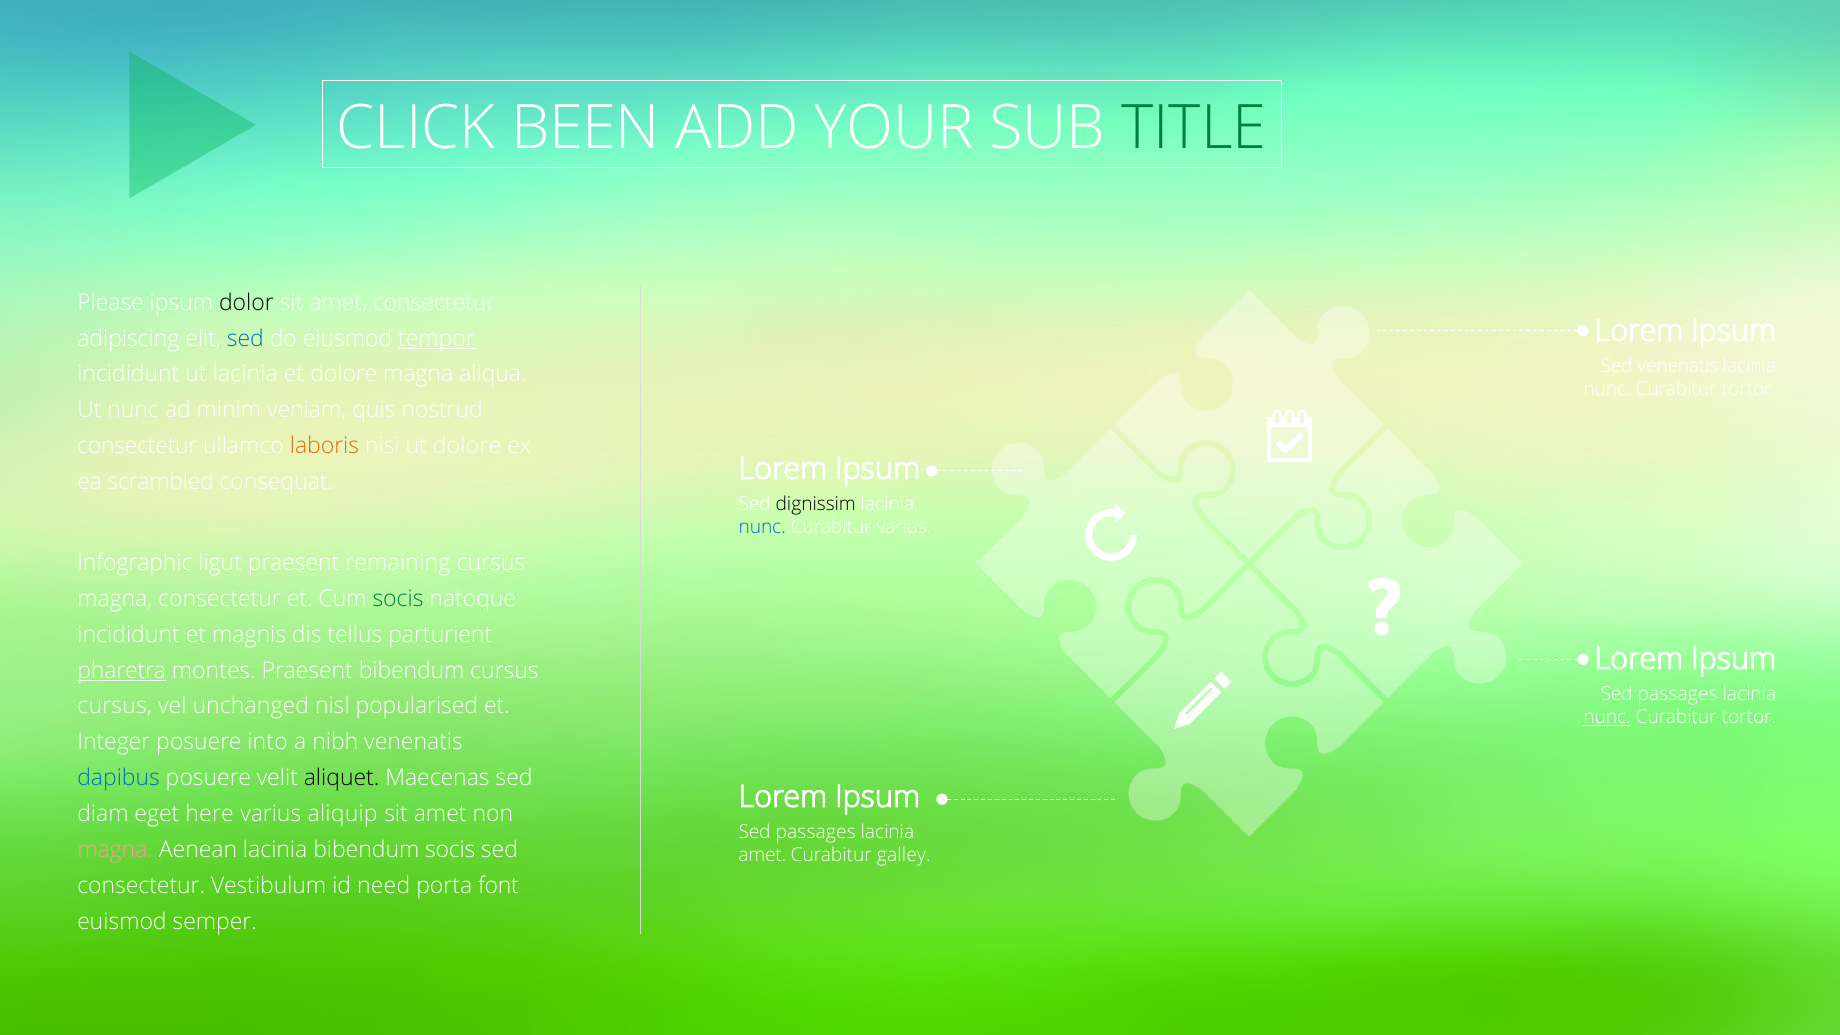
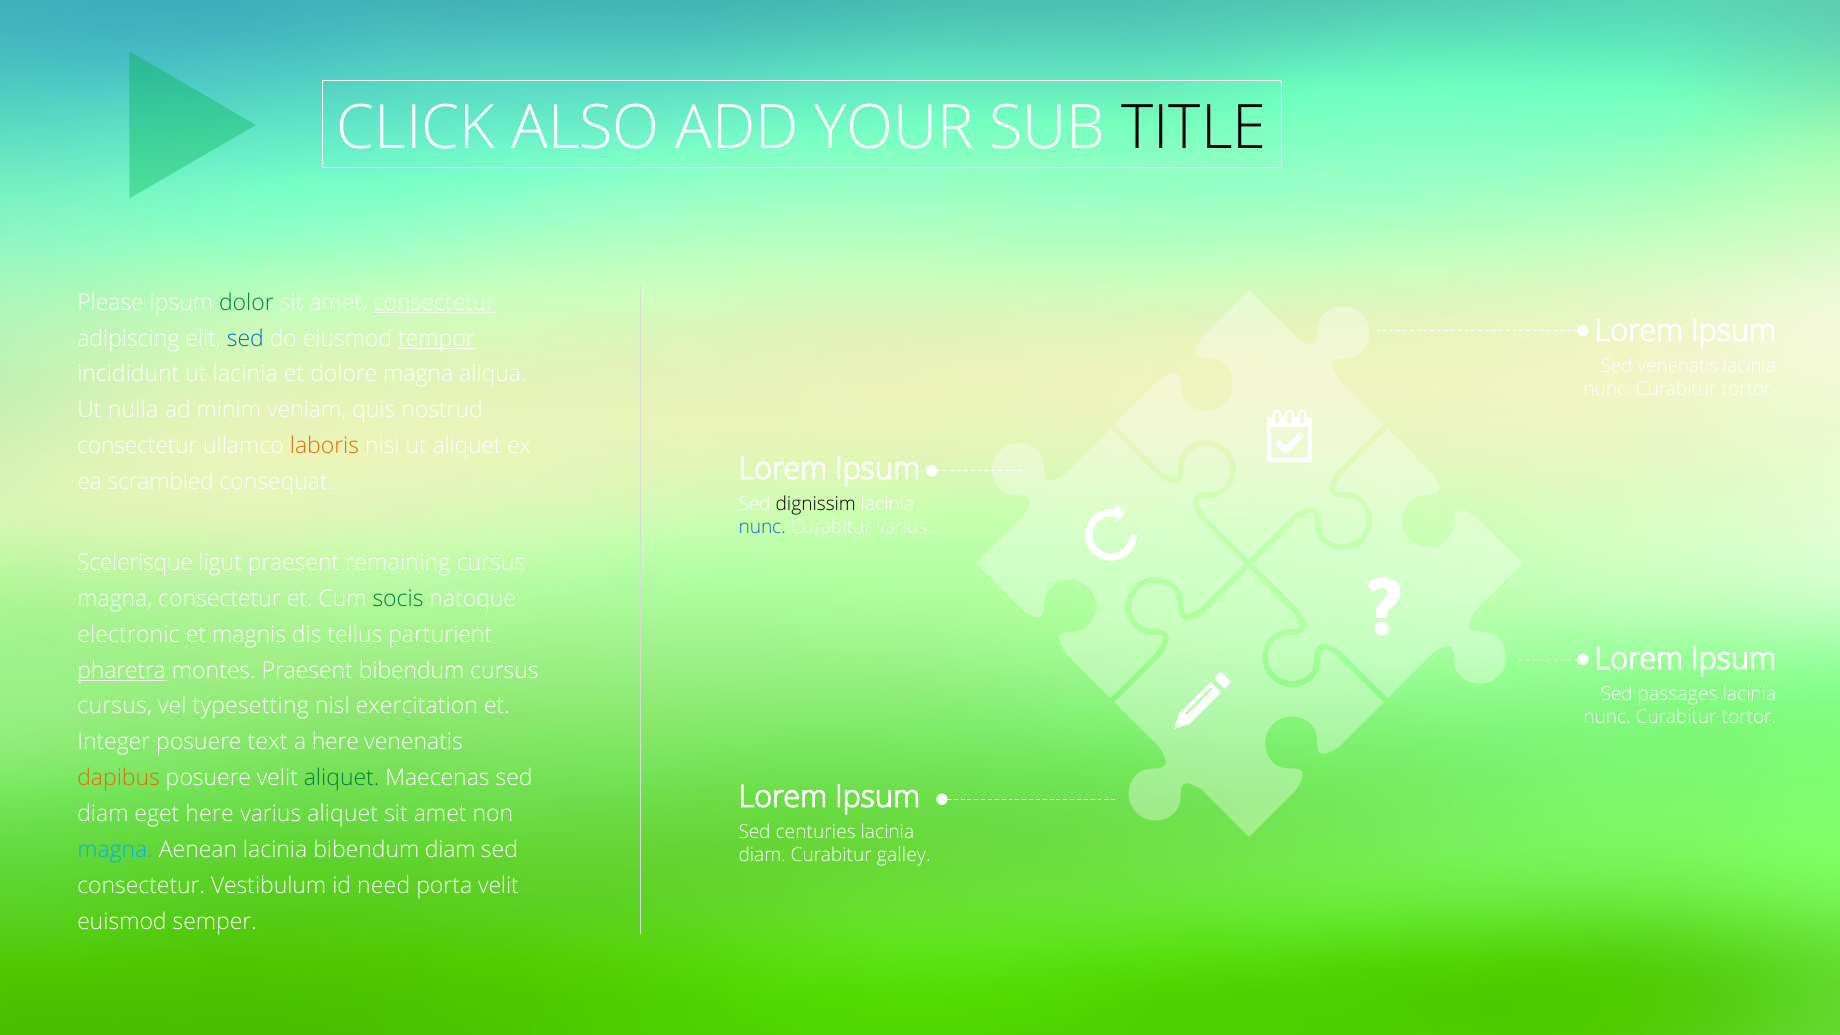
BEEN: BEEN -> ALSO (585, 129)
TITLE colour: green -> black (1194, 129)
dolor colour: black -> green (246, 303)
consectetur underline: none -> present (434, 303)
Ut nunc: nunc -> nulla (133, 410)
ut dolore: dolore -> aliquet (467, 446)
Infographic: Infographic -> Scelerisque (135, 563)
incididunt: incididunt -> electronic (128, 635)
unchanged: unchanged -> typesetting (251, 706)
popularised: popularised -> exercitation (417, 706)
nunc underline: present -> none (1607, 717)
into: into -> text (268, 742)
a nibh: nibh -> here (335, 742)
dapibus colour: blue -> orange (119, 778)
aliquet colour: black -> green (342, 778)
varius aliquip: aliquip -> aliquet (343, 814)
passages: passages -> centuries (816, 832)
magna colour: pink -> light blue (115, 850)
bibendum socis: socis -> diam (450, 850)
amet: amet -> diam (762, 855)
porta font: font -> velit (498, 886)
